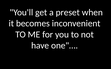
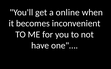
preset: preset -> online (68, 12)
